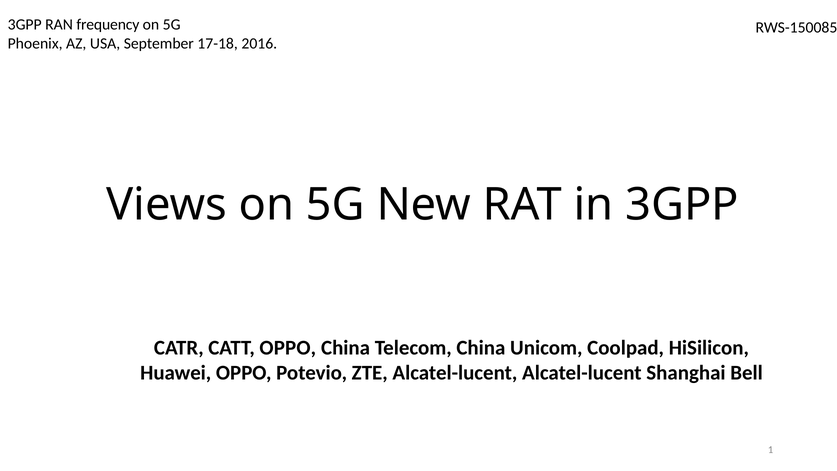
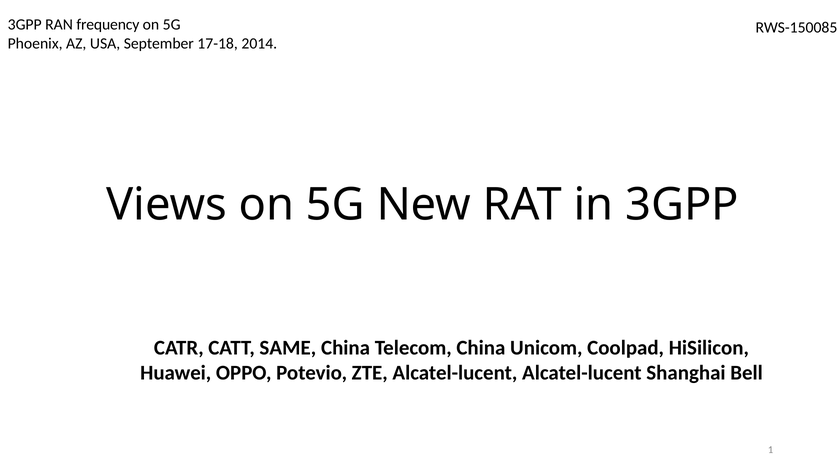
2016: 2016 -> 2014 (259, 44)
CATT OPPO: OPPO -> SAME (288, 348)
